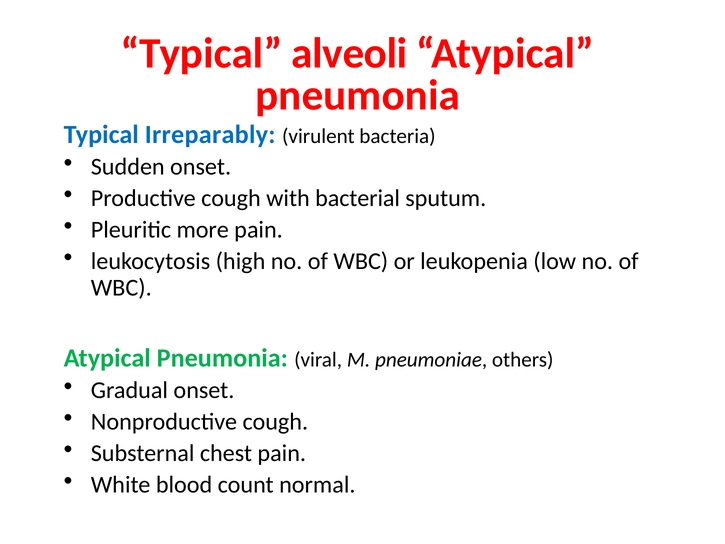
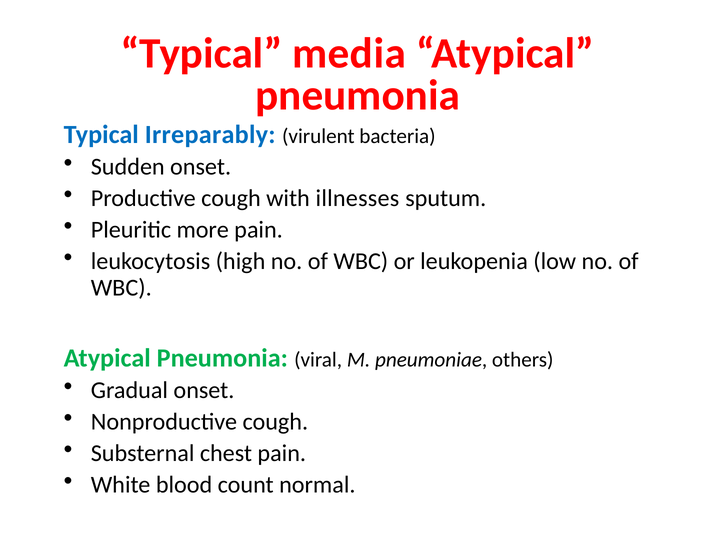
alveoli: alveoli -> media (349, 54)
bacterial: bacterial -> illnesses (357, 198)
